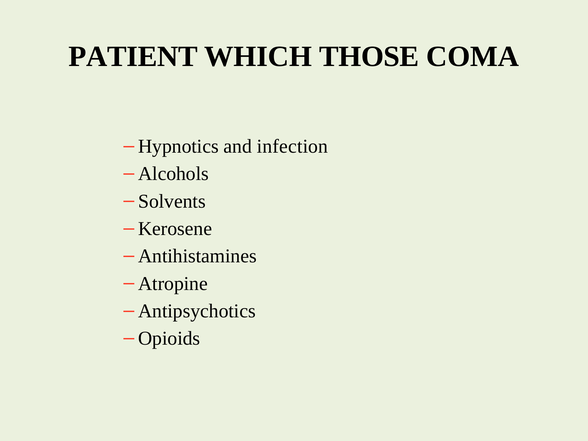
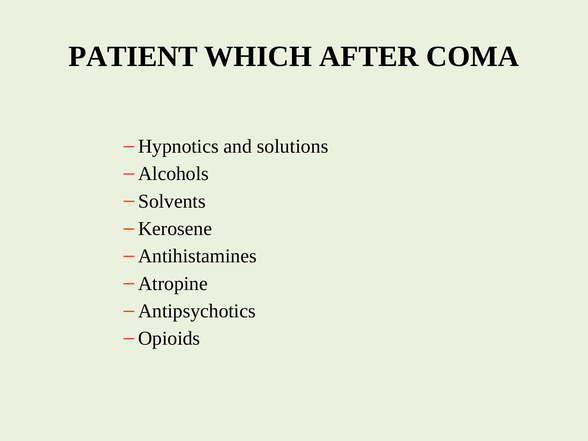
THOSE: THOSE -> AFTER (369, 56)
infection: infection -> solutions (293, 146)
